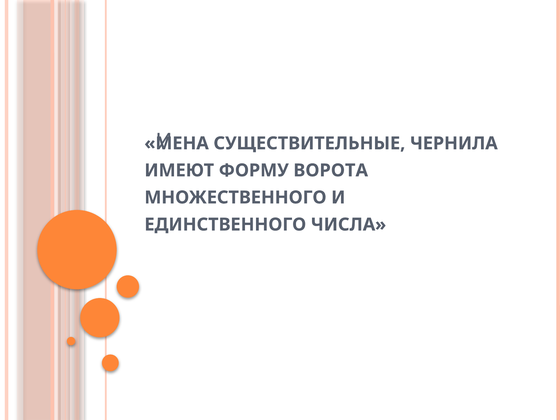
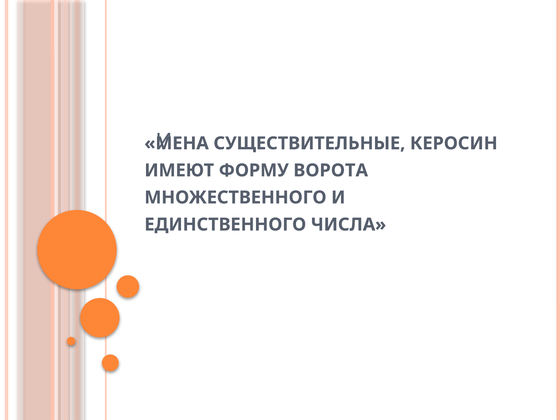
ЧЕРНИЛА: ЧЕРНИЛА -> КЕРОСИН (454, 143)
